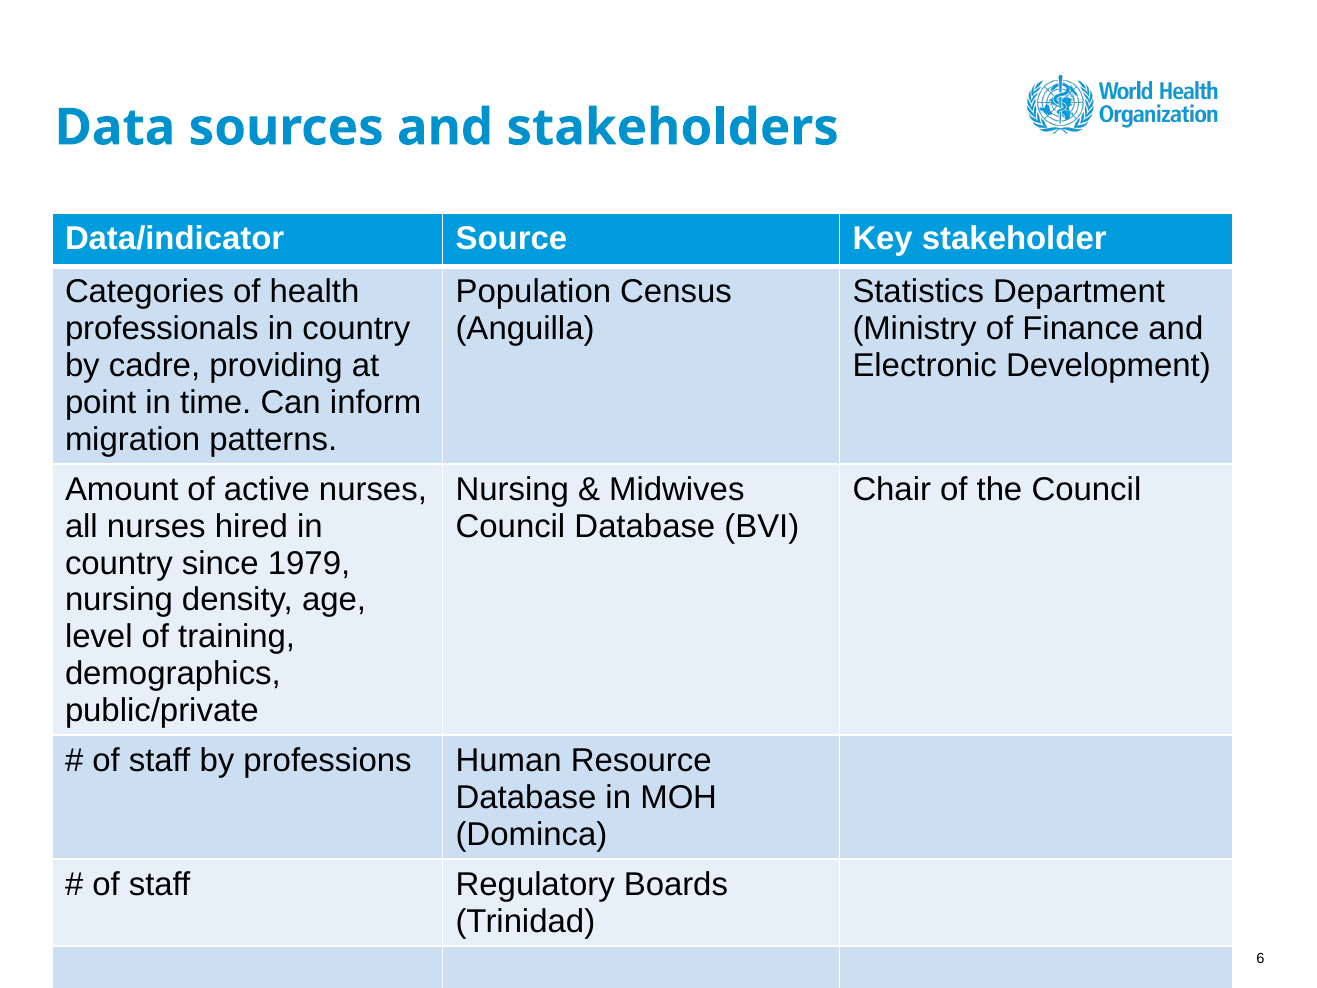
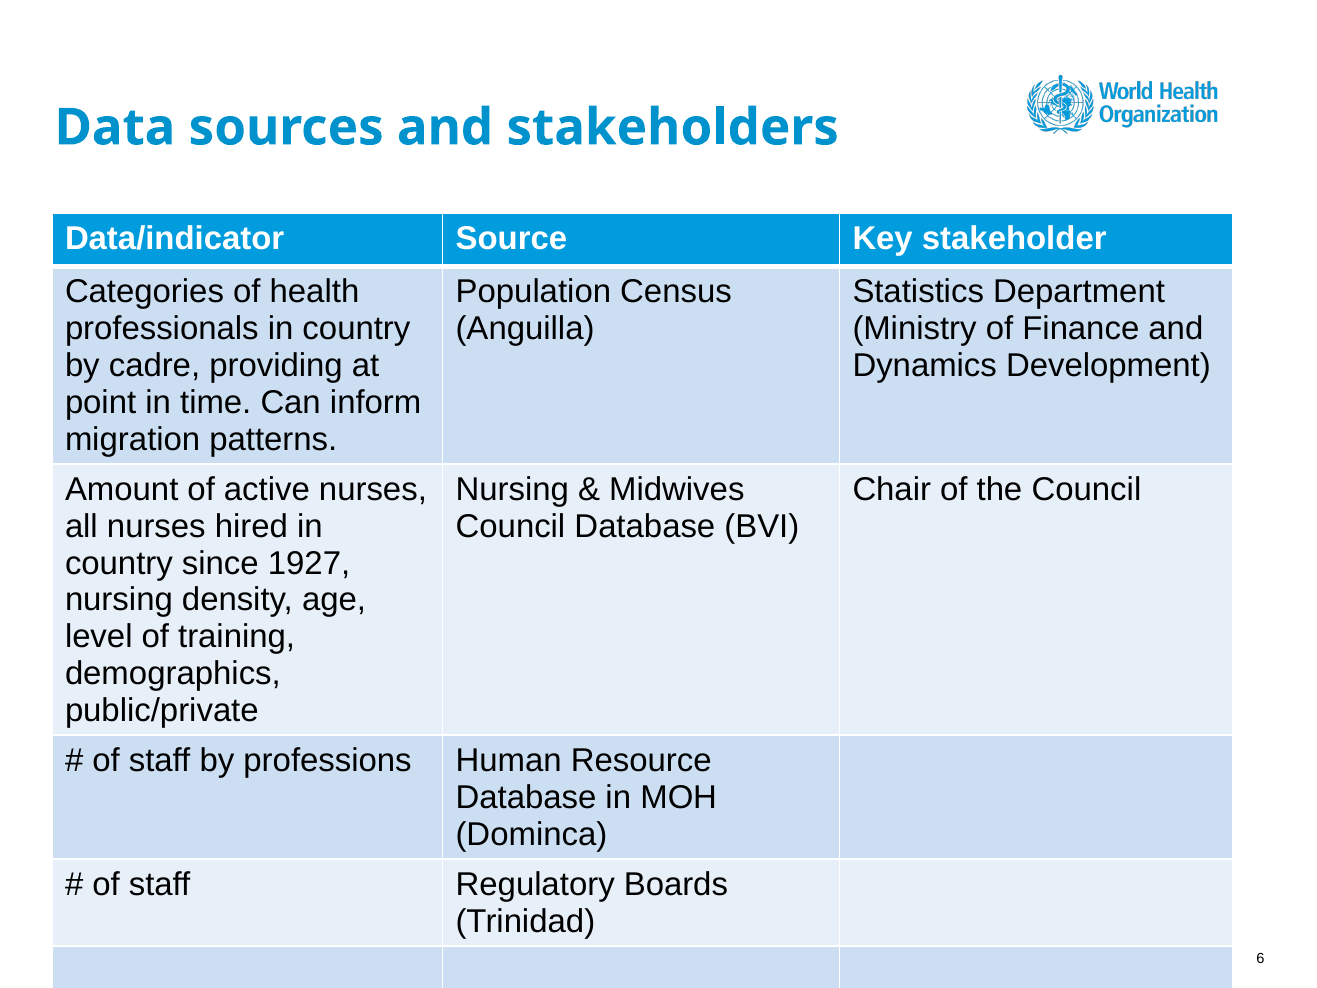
Electronic: Electronic -> Dynamics (925, 365)
1979: 1979 -> 1927 (309, 563)
